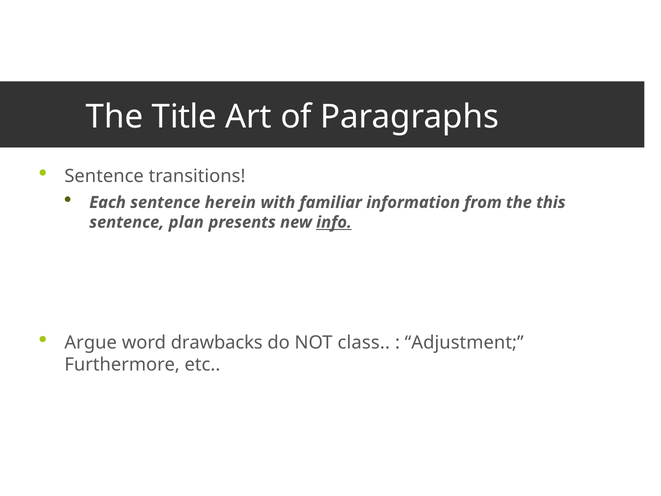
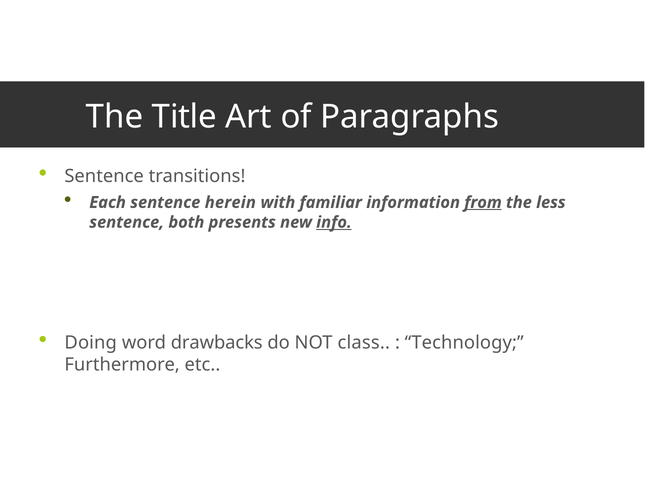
from underline: none -> present (483, 202)
this: this -> less (551, 202)
plan: plan -> both (186, 222)
Argue: Argue -> Doing (91, 342)
Adjustment: Adjustment -> Technology (464, 342)
